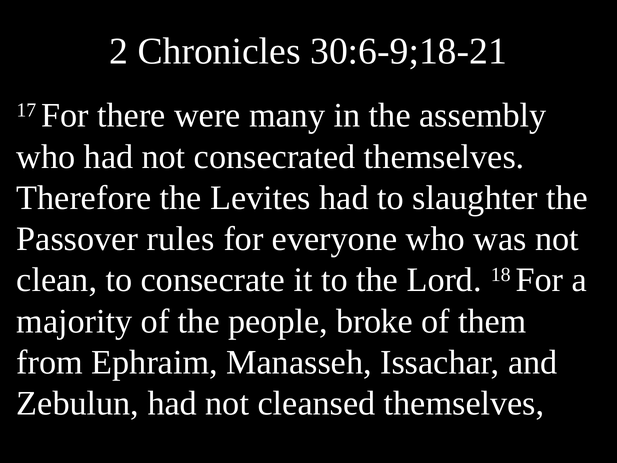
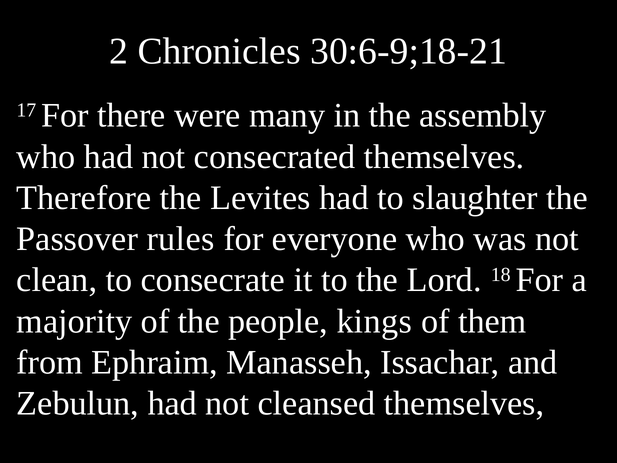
broke: broke -> kings (374, 321)
